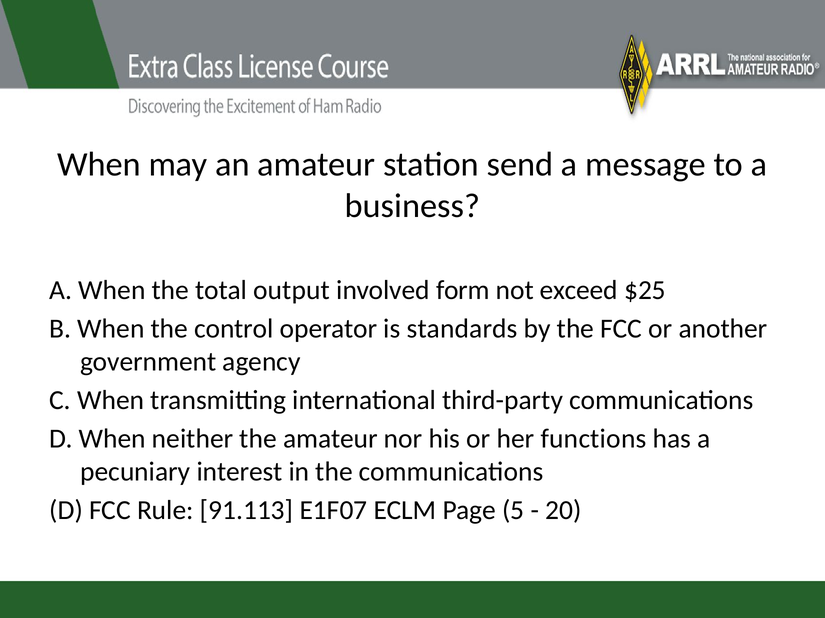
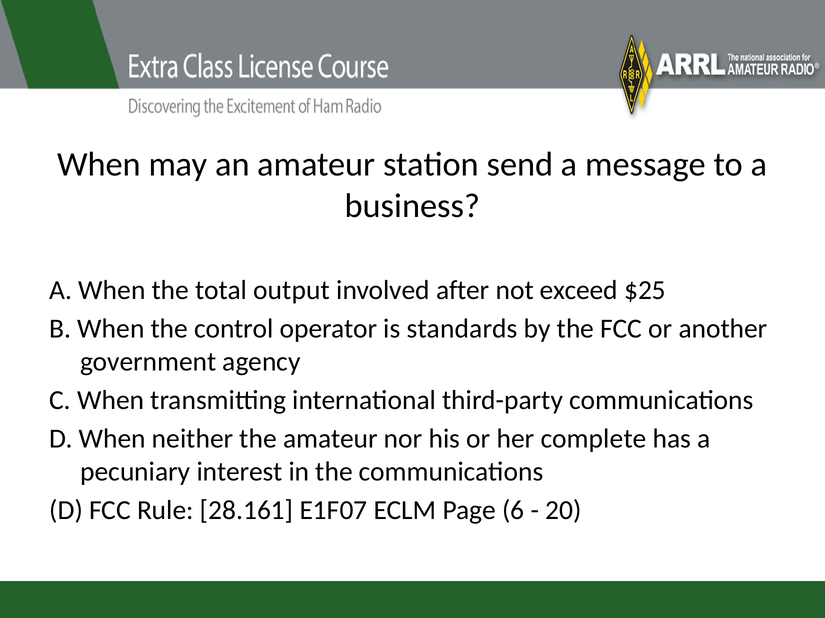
form: form -> after (463, 291)
functions: functions -> complete (594, 439)
91.113: 91.113 -> 28.161 (247, 511)
5: 5 -> 6 (513, 511)
